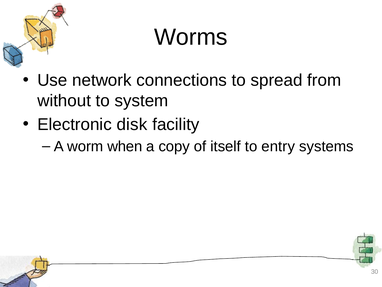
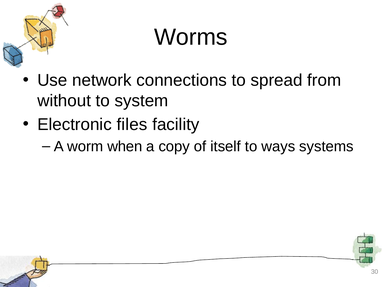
disk: disk -> files (132, 124)
entry: entry -> ways (278, 146)
